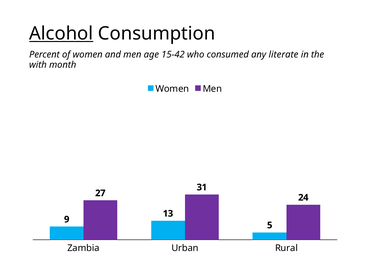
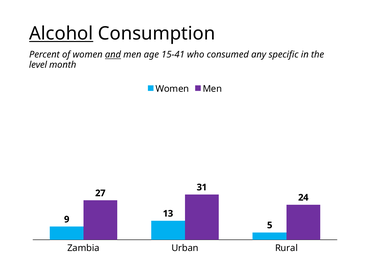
and underline: none -> present (113, 55)
15-42: 15-42 -> 15-41 (173, 55)
literate: literate -> specific (284, 55)
with: with -> level (38, 65)
